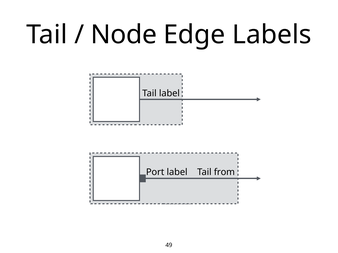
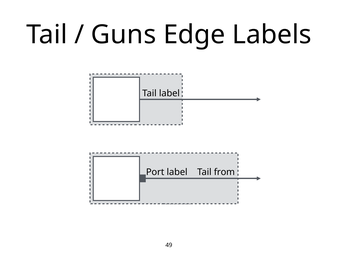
Node: Node -> Guns (124, 35)
